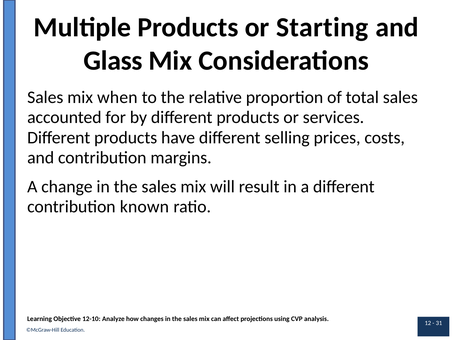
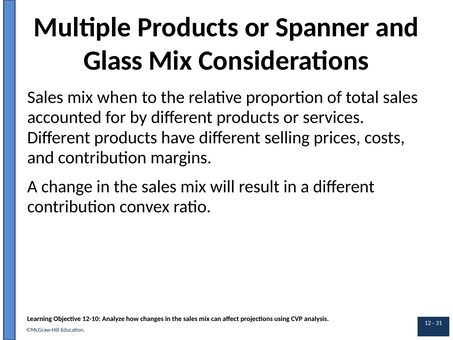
Starting: Starting -> Spanner (322, 27)
known: known -> convex (145, 207)
